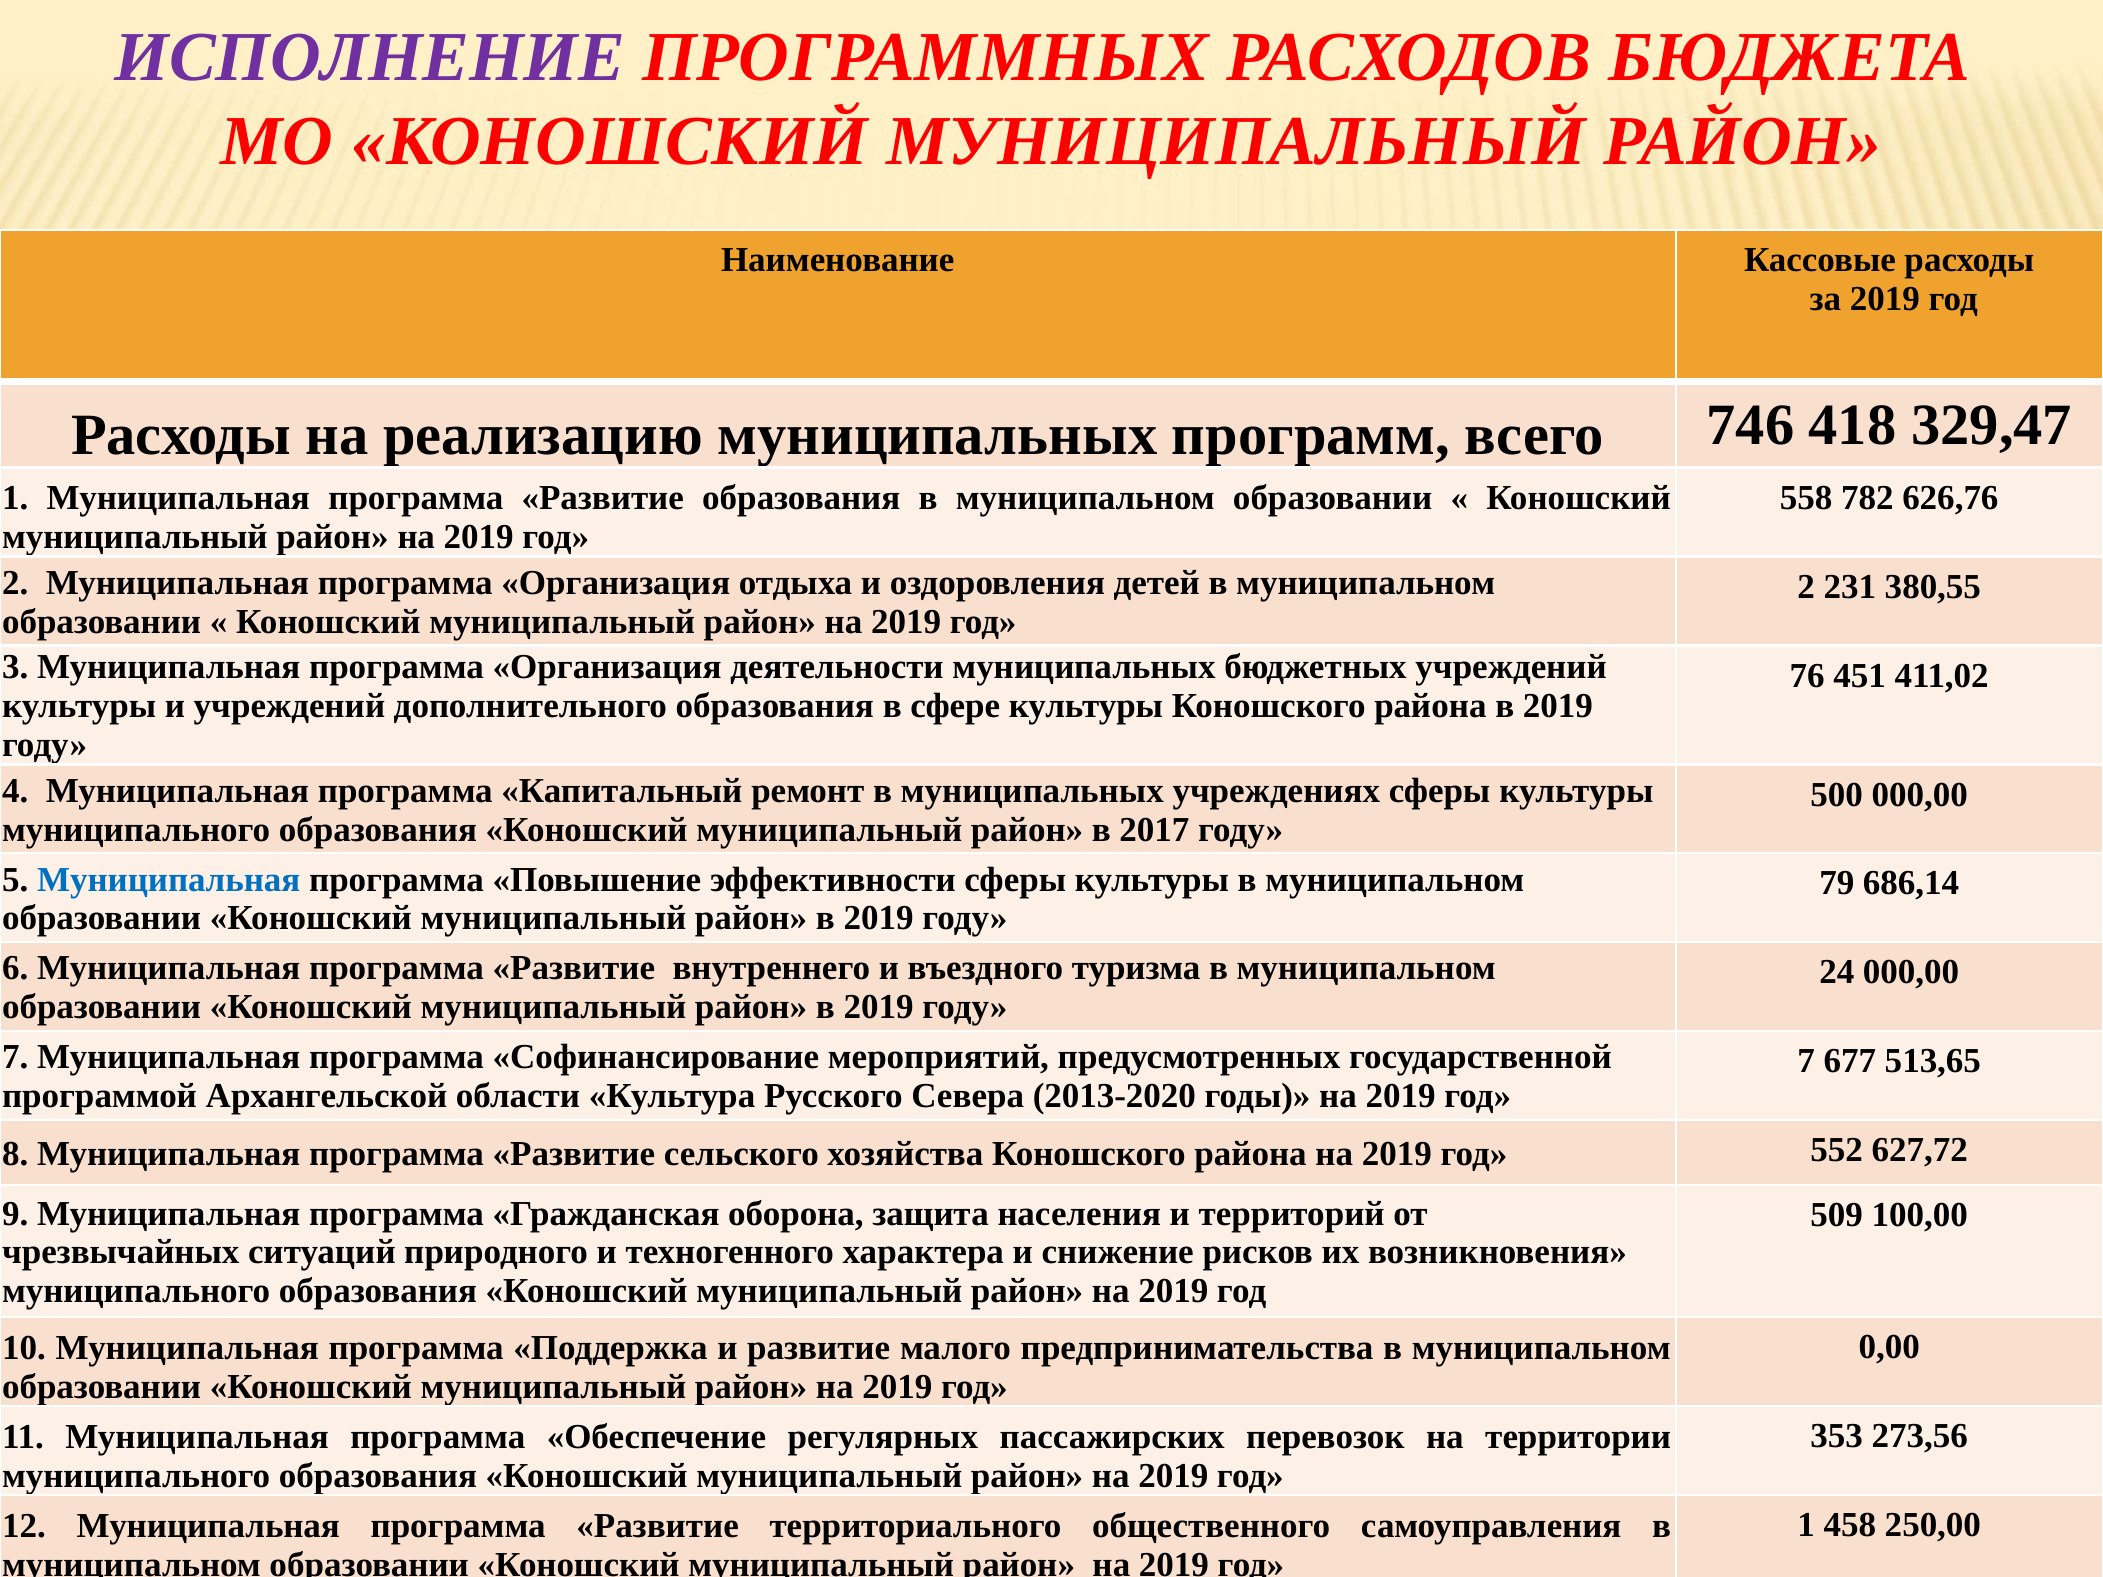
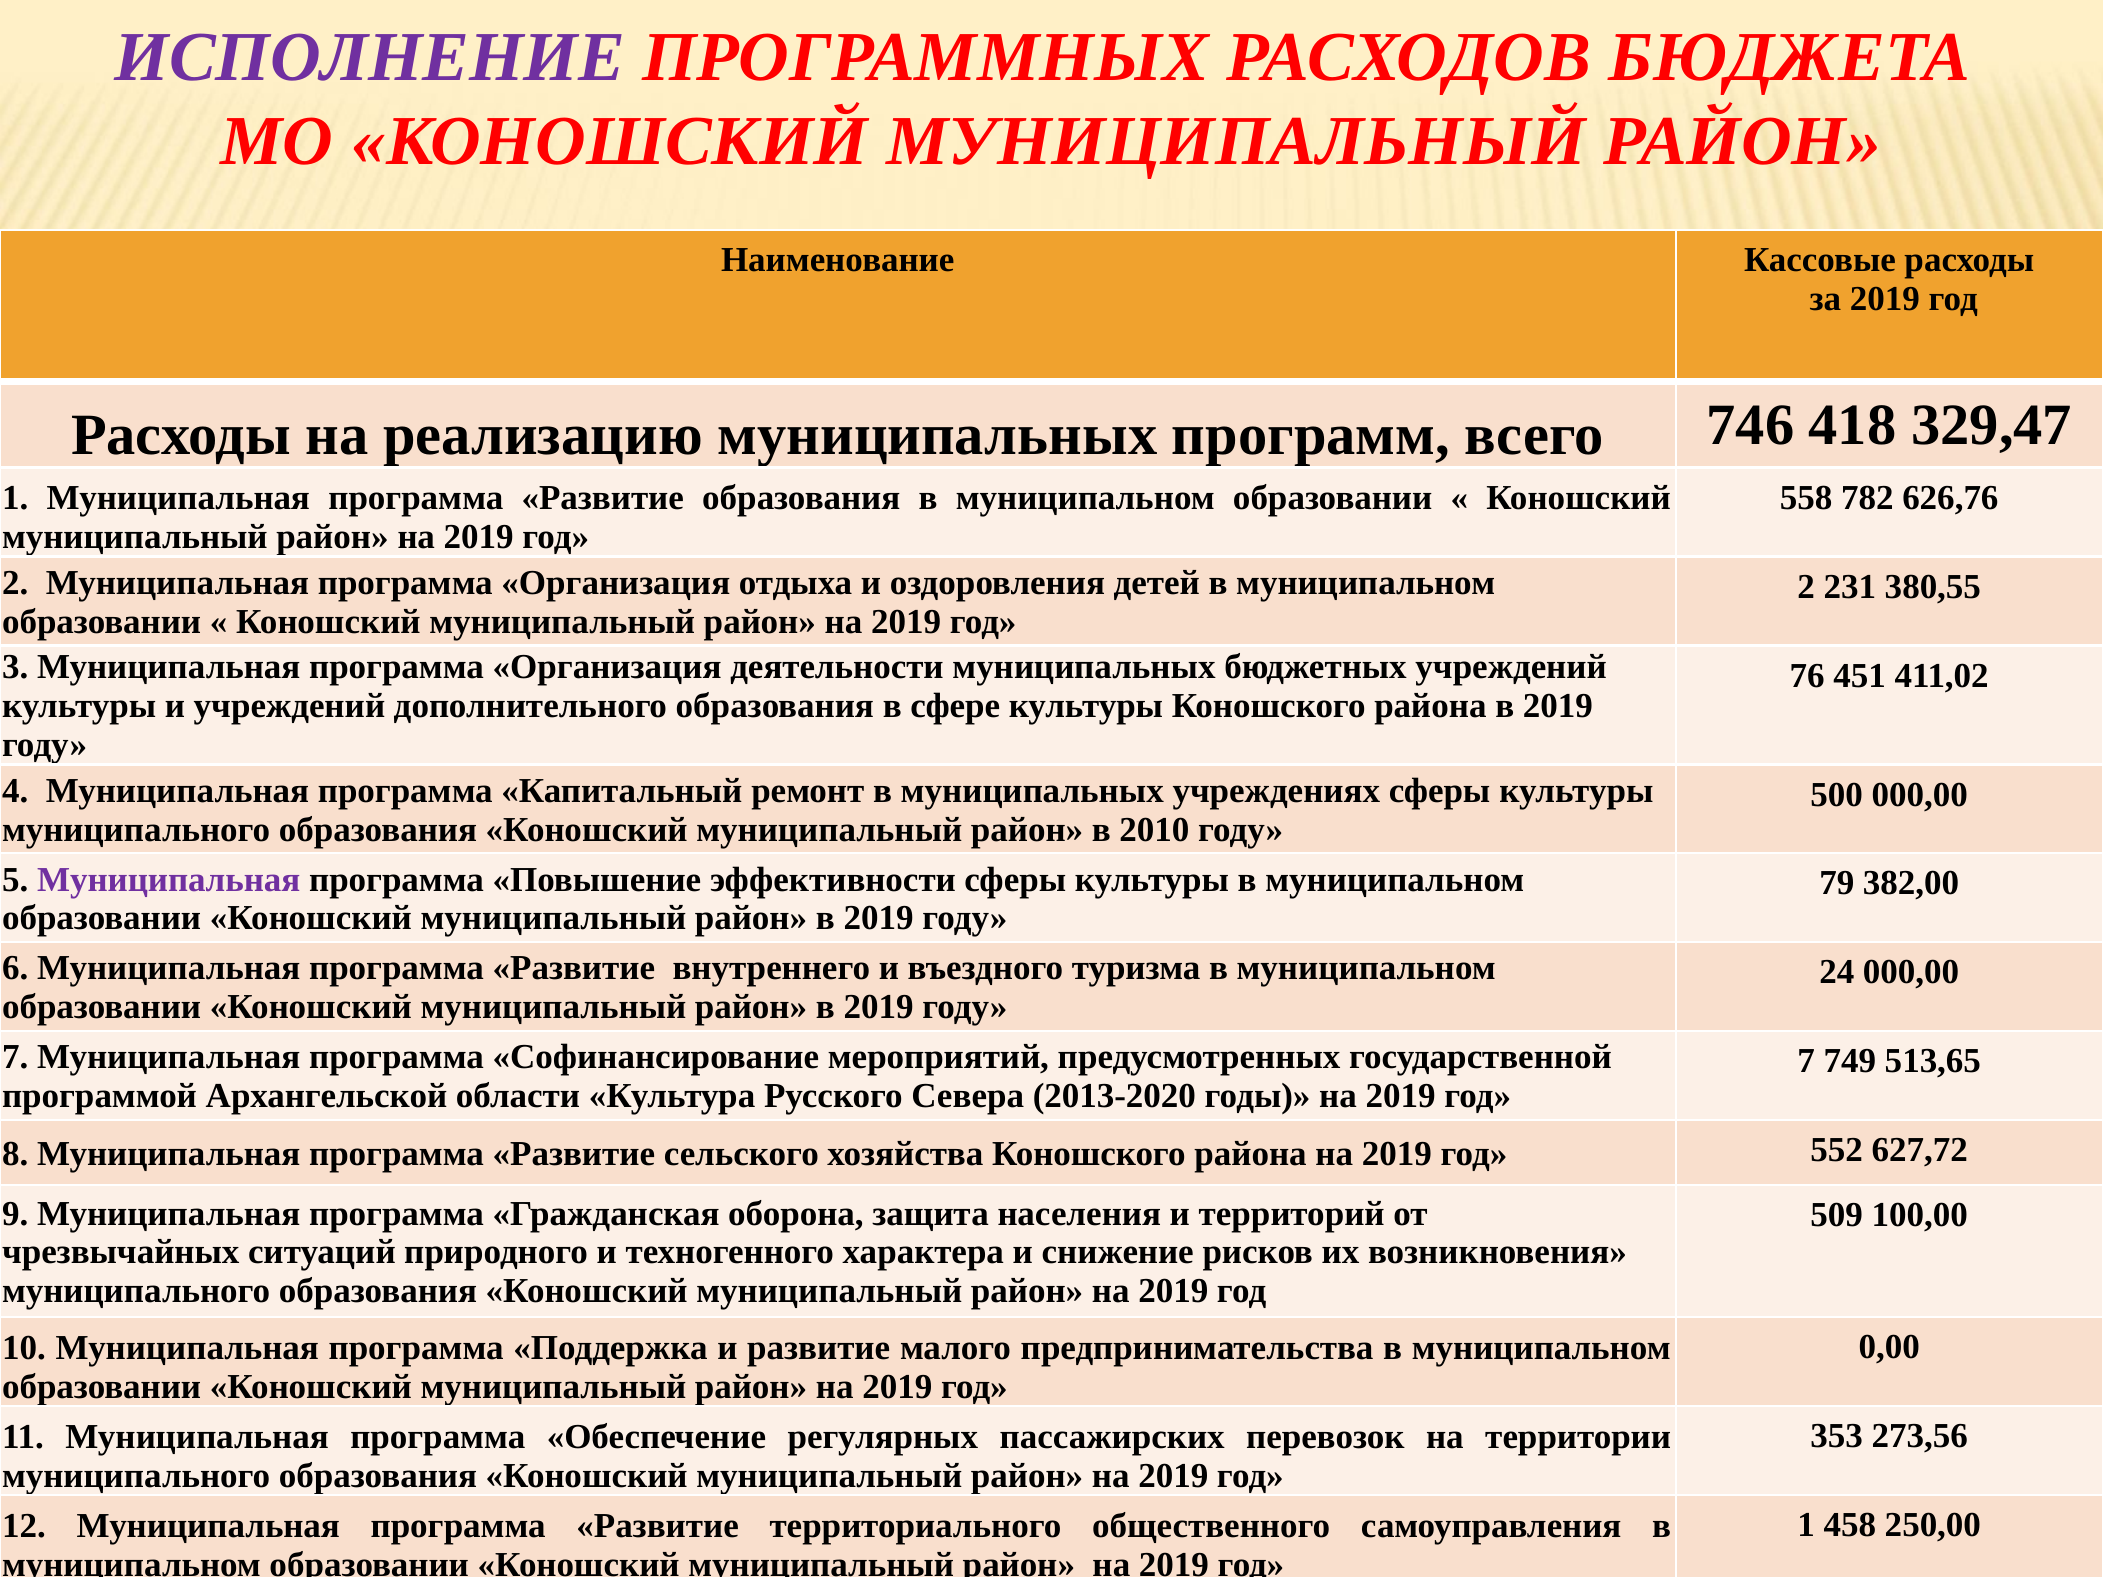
2017: 2017 -> 2010 (1154, 830)
Муниципальная colour: blue -> purple (169, 880)
686,14: 686,14 -> 382,00 (1911, 884)
677: 677 -> 749 (1850, 1061)
